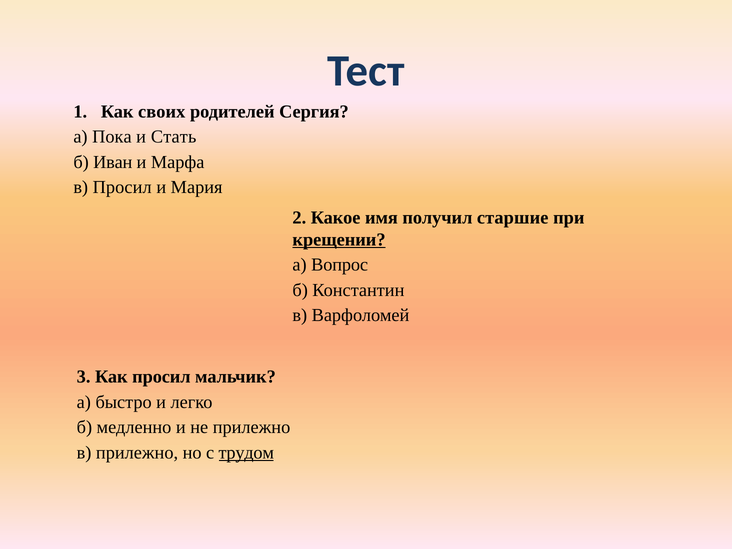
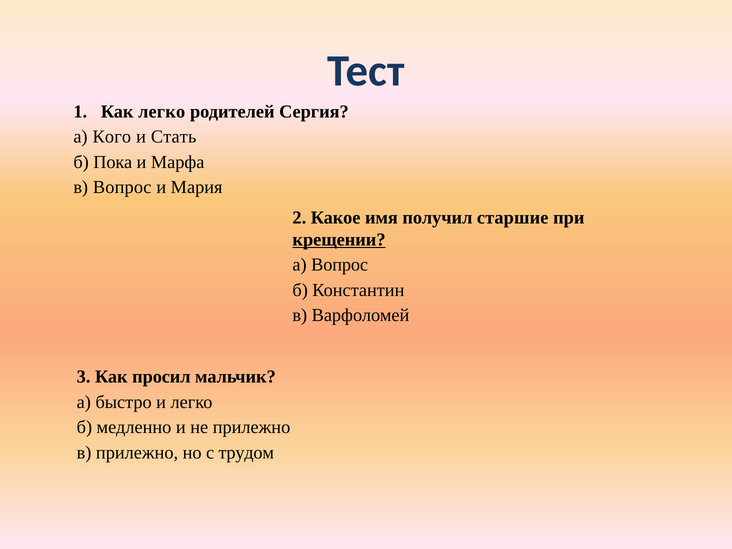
Как своих: своих -> легко (162, 112)
Пока: Пока -> Кого (112, 137)
Иван: Иван -> Пока (113, 162)
в Просил: Просил -> Вопрос (122, 187)
трудом underline: present -> none (246, 453)
